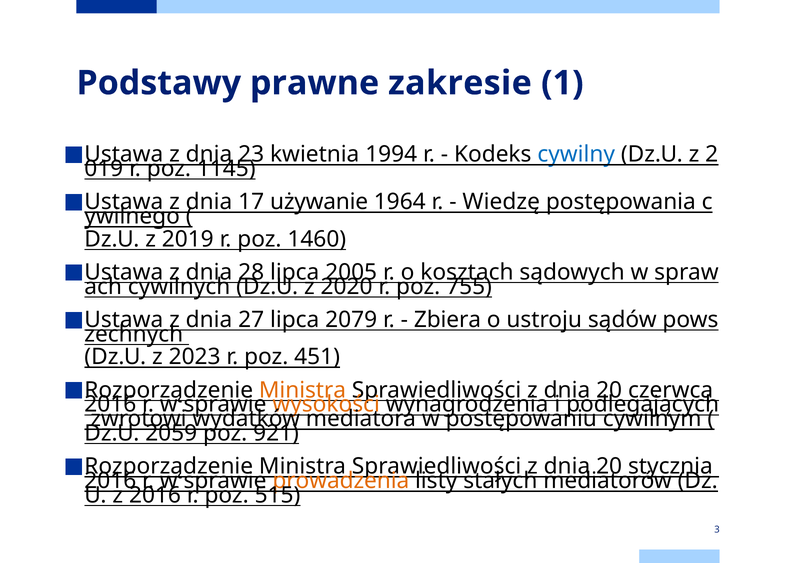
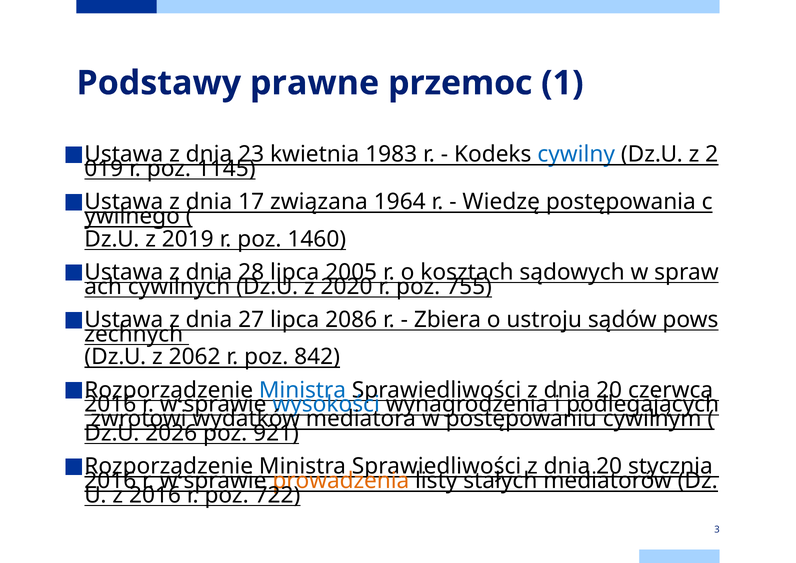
zakresie: zakresie -> przemoc (460, 83)
1994: 1994 -> 1983 (391, 154)
używanie: używanie -> związana (319, 202)
2079: 2079 -> 2086 (351, 320)
2023: 2023 -> 2062 (195, 357)
451: 451 -> 842 (317, 357)
Ministra colour: orange -> blue (303, 390)
wysokości colour: orange -> blue (326, 404)
2059: 2059 -> 2026 (171, 433)
515: 515 -> 722 (278, 495)
